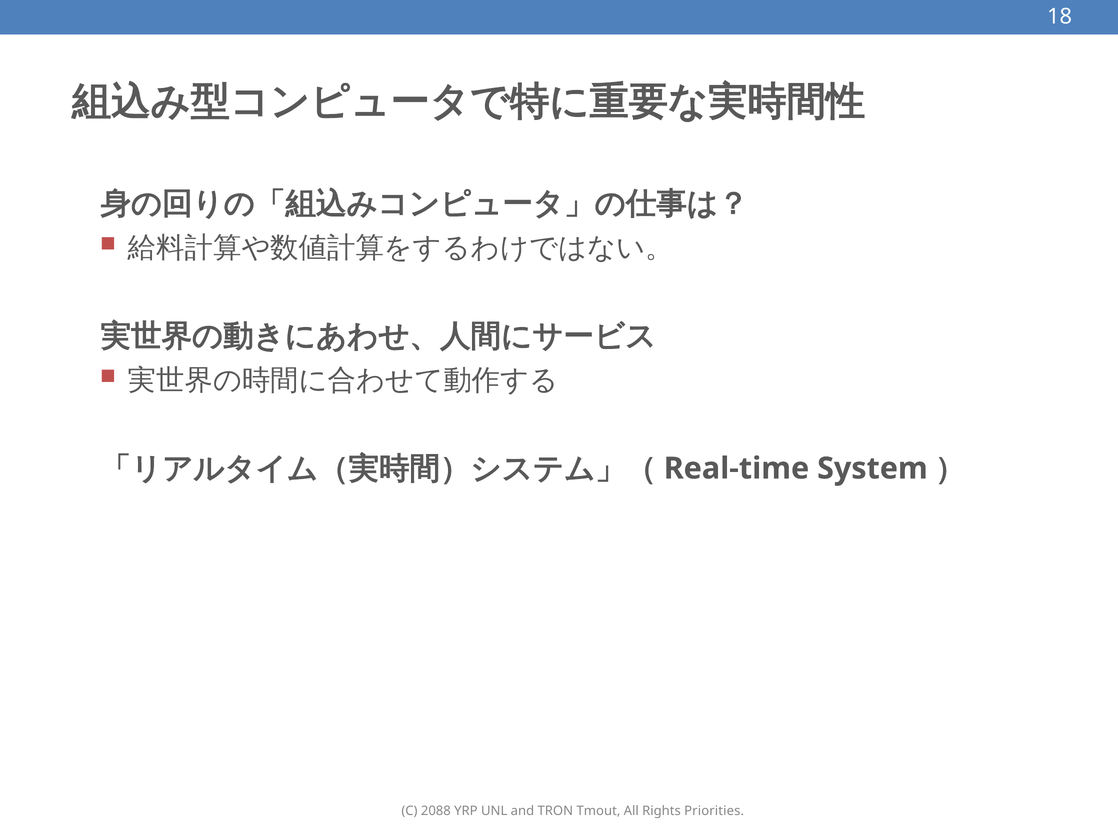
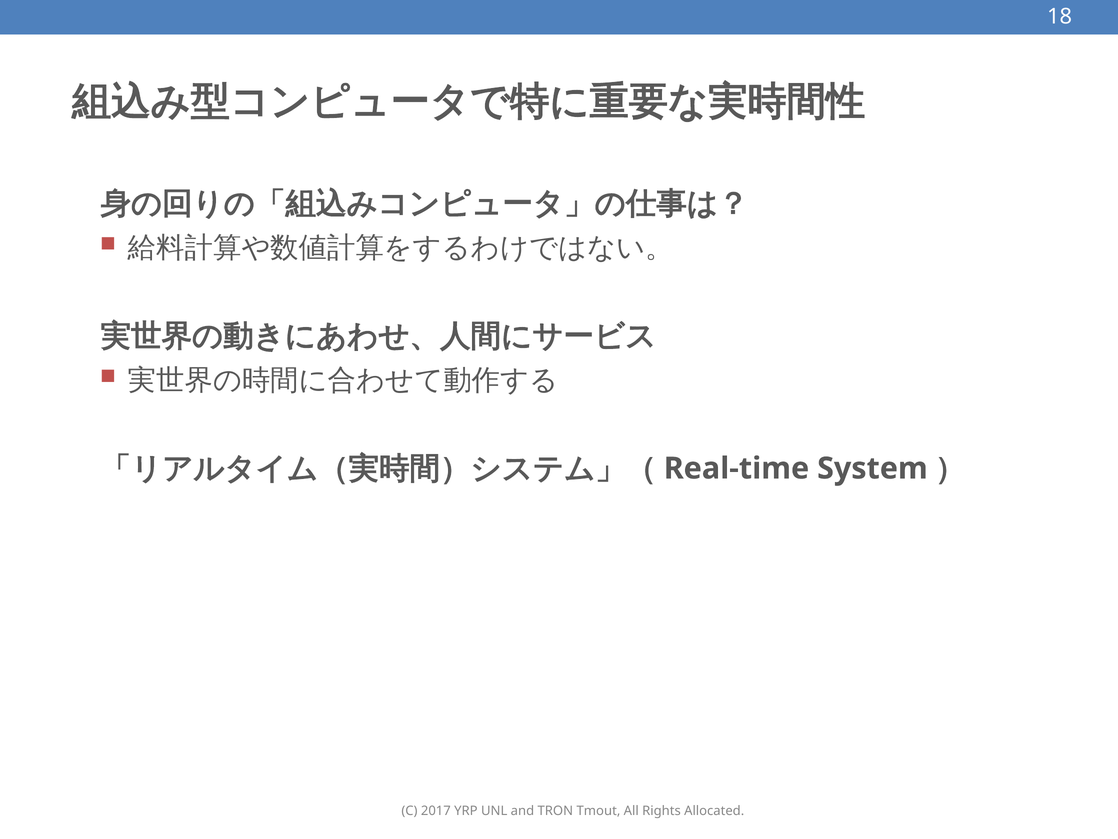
2088: 2088 -> 2017 (436, 810)
Priorities: Priorities -> Allocated (714, 810)
